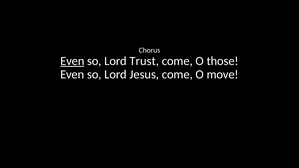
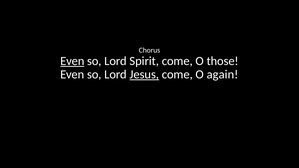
Trust: Trust -> Spirit (144, 61)
Jesus underline: none -> present (144, 75)
move: move -> again (223, 75)
